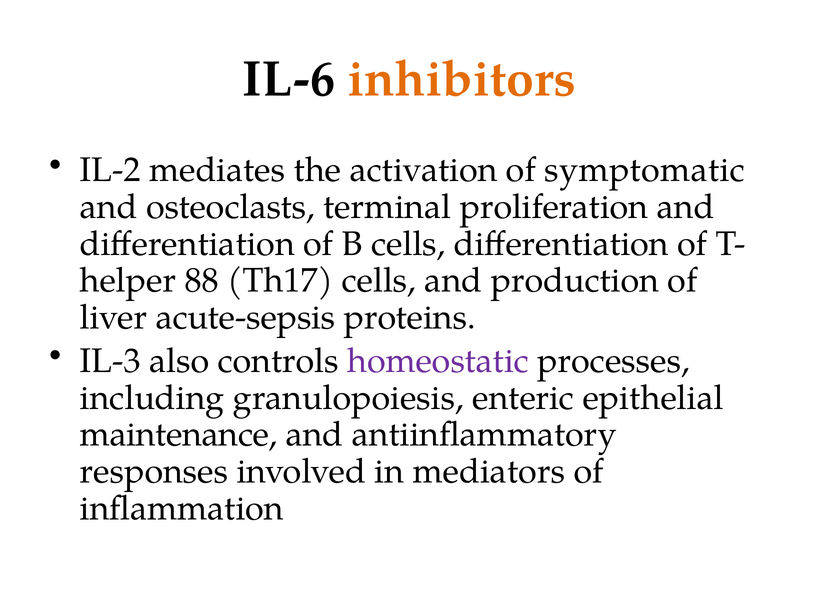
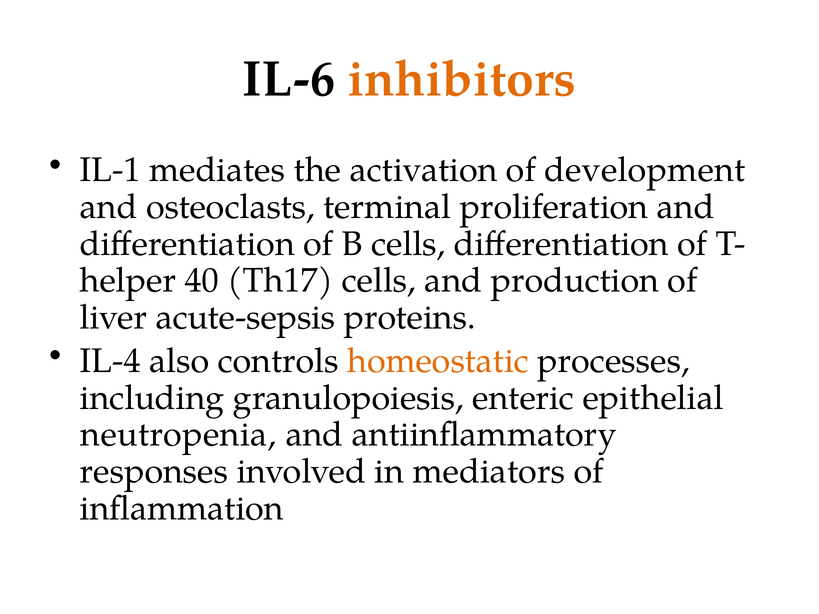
IL-2: IL-2 -> IL-1 (110, 170)
symptomatic: symptomatic -> development (645, 170)
88: 88 -> 40 (202, 281)
IL-3: IL-3 -> IL-4 (110, 361)
homeostatic colour: purple -> orange (438, 361)
maintenance: maintenance -> neutropenia (178, 435)
